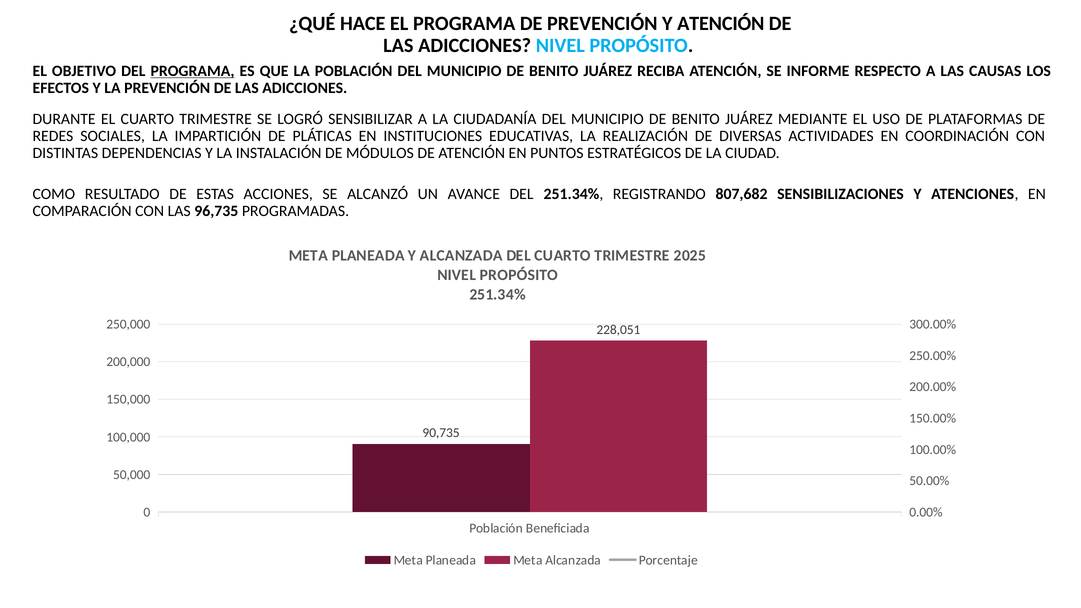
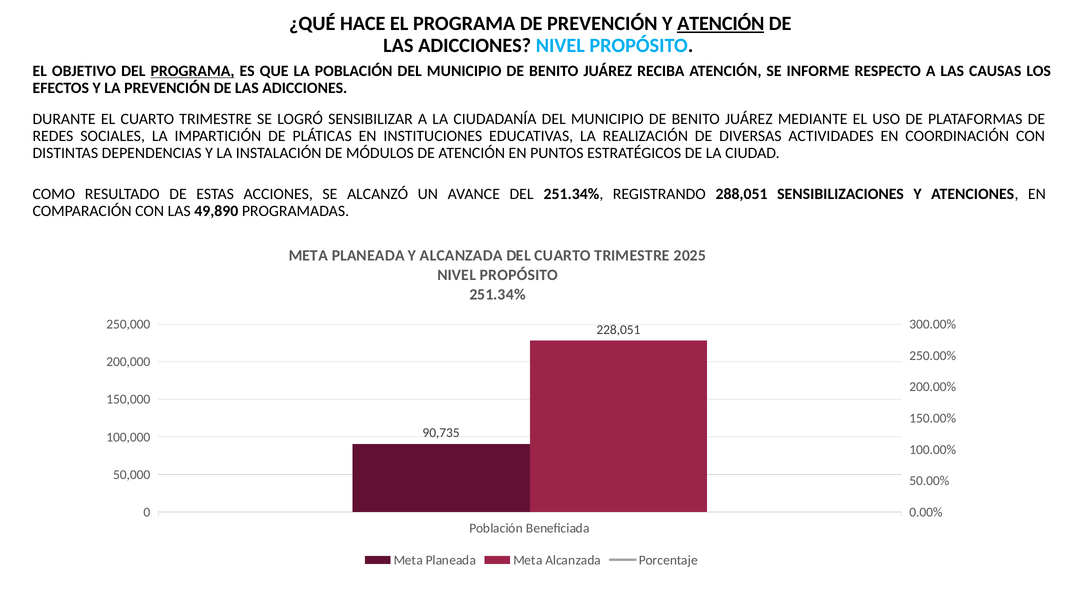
ATENCIÓN underline: none -> present (721, 24)
807,682: 807,682 -> 288,051 (742, 194)
96,735: 96,735 -> 49,890 (216, 211)
